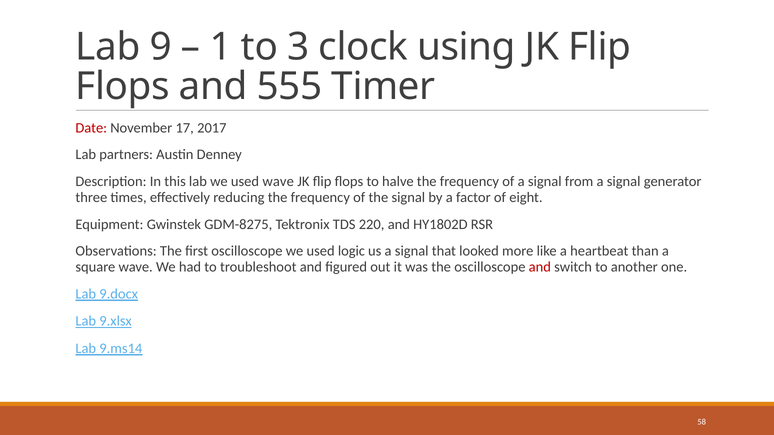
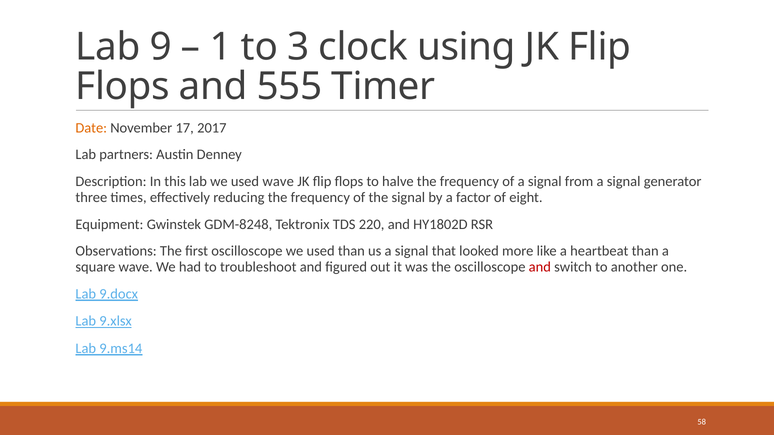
Date colour: red -> orange (91, 128)
GDM-8275: GDM-8275 -> GDM-8248 (238, 224)
used logic: logic -> than (351, 251)
